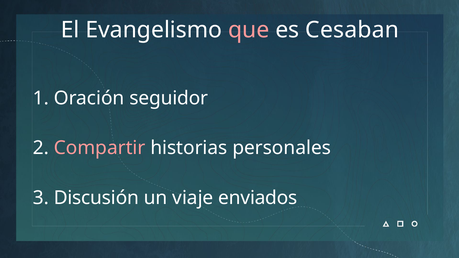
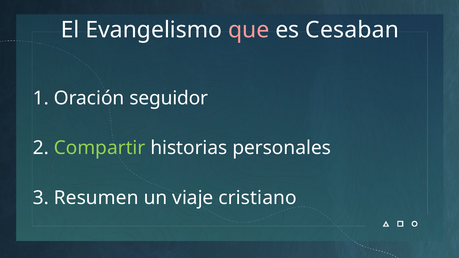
Compartir colour: pink -> light green (100, 148)
Discusión: Discusión -> Resumen (96, 198)
enviados: enviados -> cristiano (258, 198)
